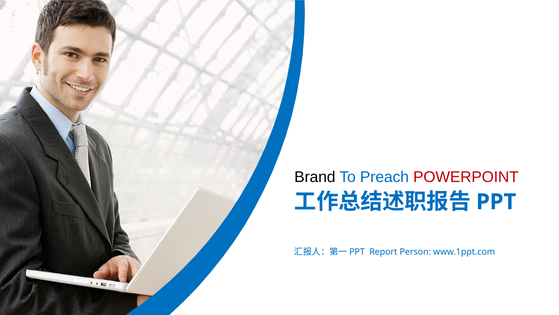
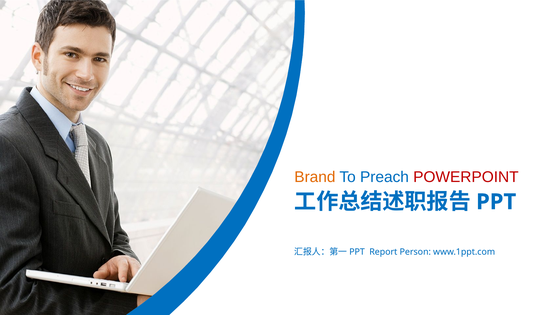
Brand colour: black -> orange (315, 177)
